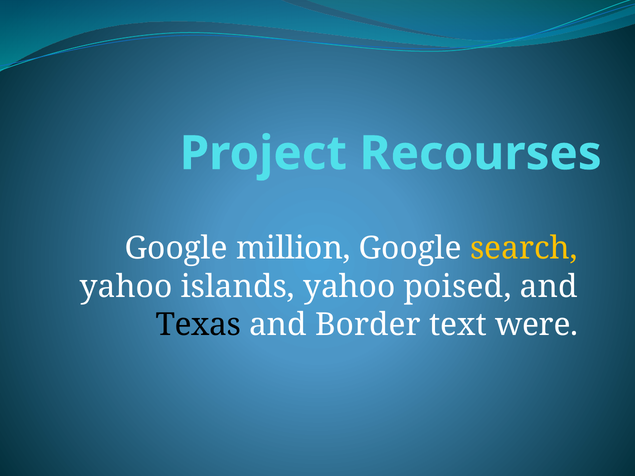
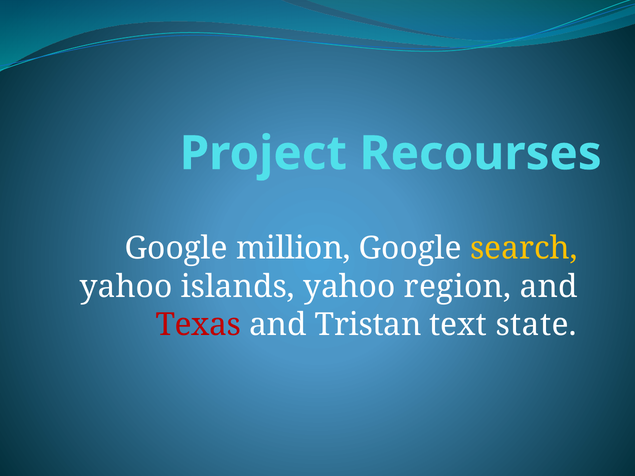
poised: poised -> region (458, 287)
Texas colour: black -> red (198, 325)
Border: Border -> Tristan (368, 325)
were: were -> state (536, 325)
